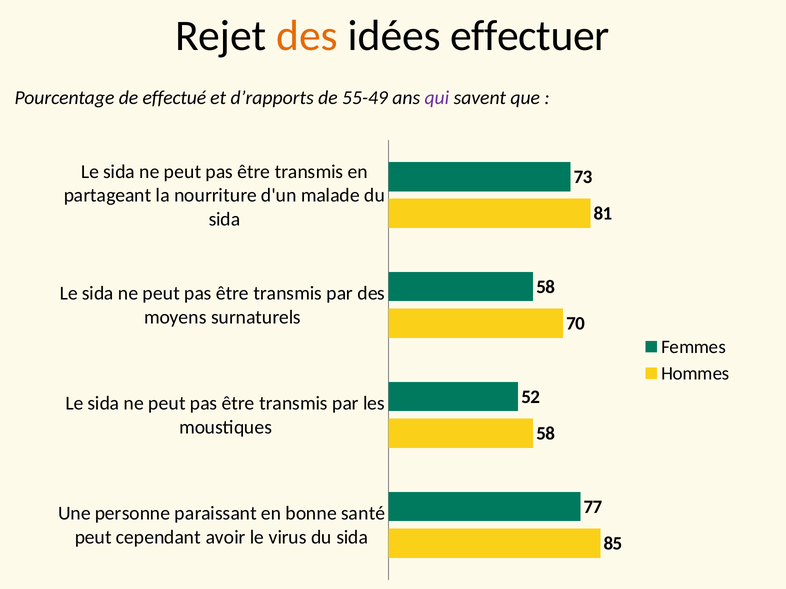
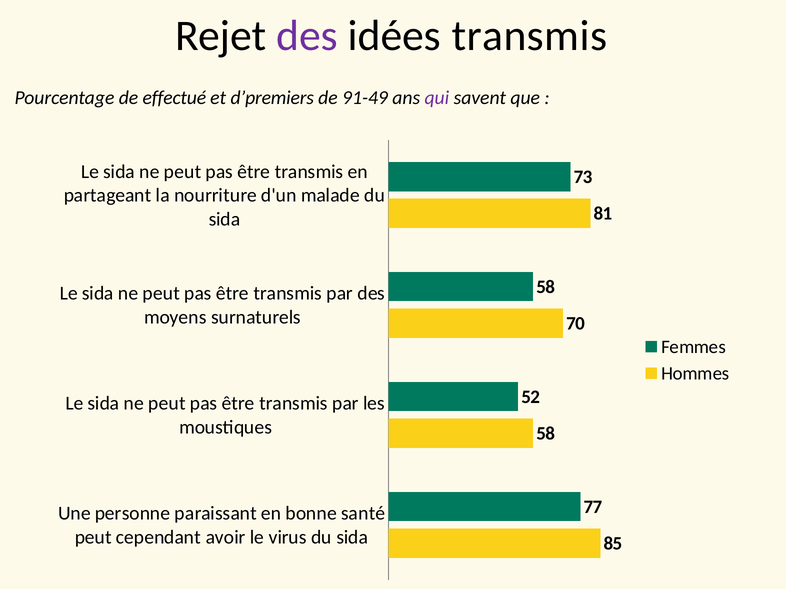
des colour: orange -> purple (307, 36)
idées effectuer: effectuer -> transmis (529, 36)
d’rapports: d’rapports -> d’premiers (272, 98)
55-49: 55-49 -> 91-49 (365, 98)
